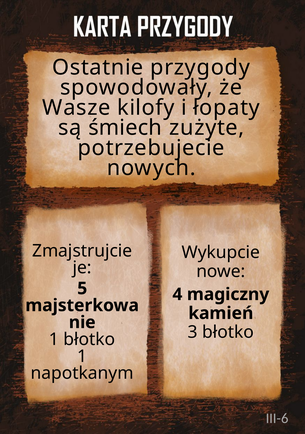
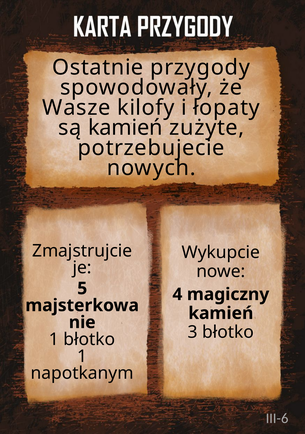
są śmiech: śmiech -> kamień (125, 127)
